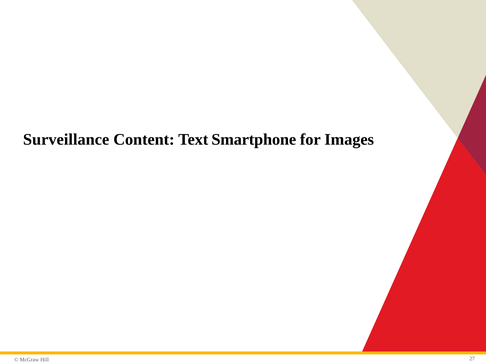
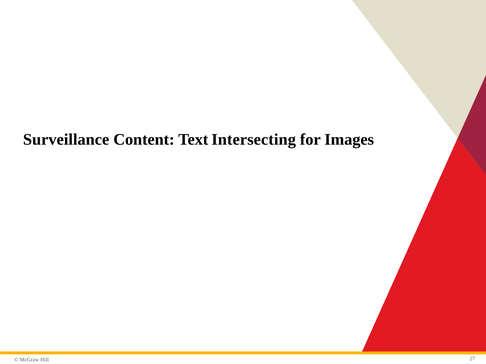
Smartphone: Smartphone -> Intersecting (254, 140)
